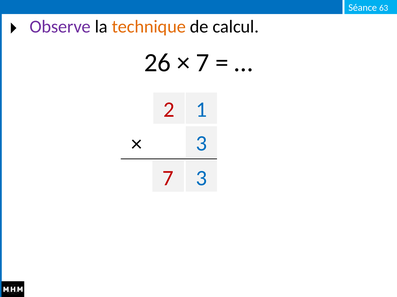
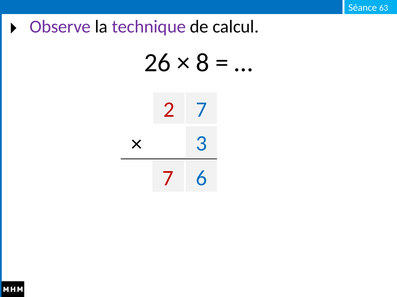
technique colour: orange -> purple (149, 27)
7: 7 -> 8 (203, 63)
2 1: 1 -> 7 (201, 110)
3: 3 -> 6 (201, 178)
